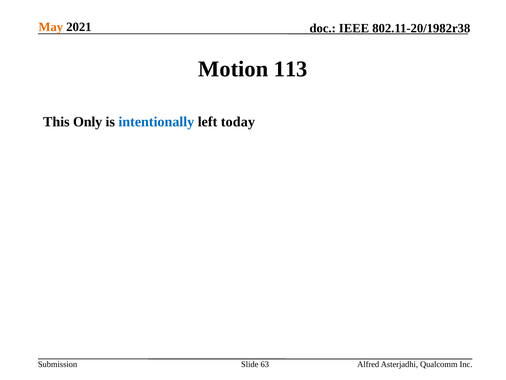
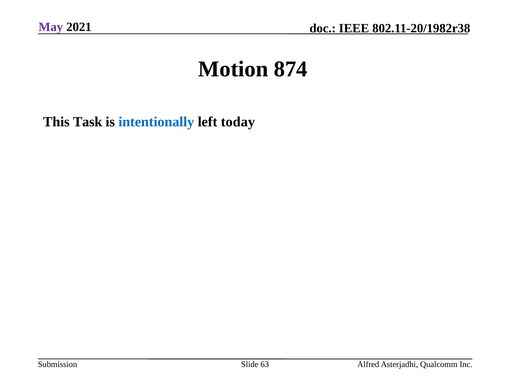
May colour: orange -> purple (51, 27)
113: 113 -> 874 (291, 69)
Only: Only -> Task (88, 122)
